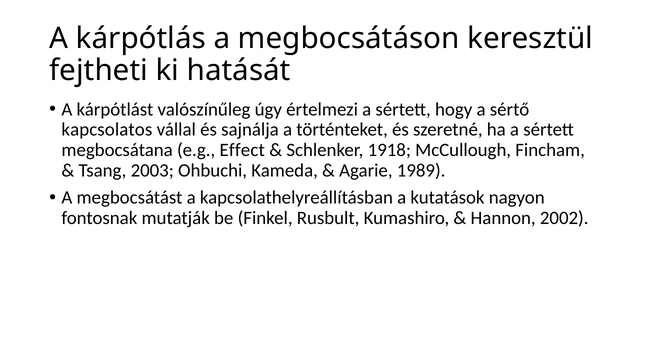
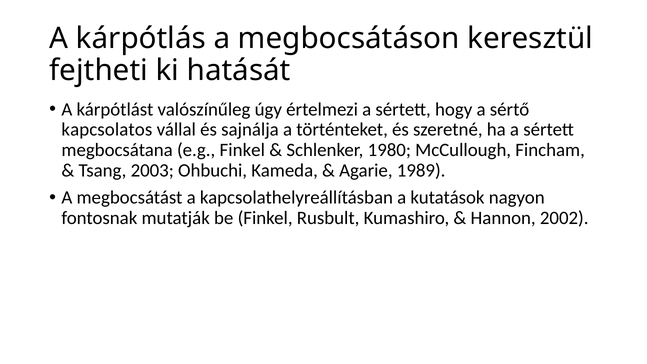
e.g Effect: Effect -> Finkel (242, 150)
1918: 1918 -> 1980 (389, 150)
